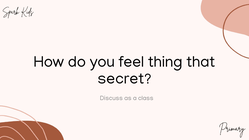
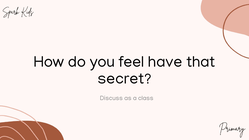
thing: thing -> have (165, 62)
